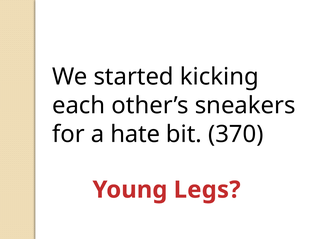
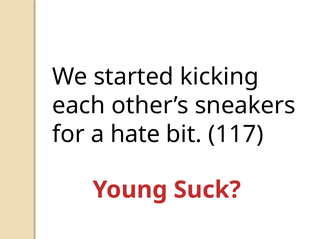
370: 370 -> 117 (236, 134)
Legs: Legs -> Suck (207, 190)
